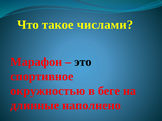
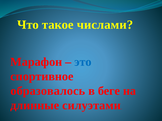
это colour: black -> blue (83, 62)
окружностью: окружностью -> образовалось (48, 91)
наполнено: наполнено -> силуэтами (91, 106)
